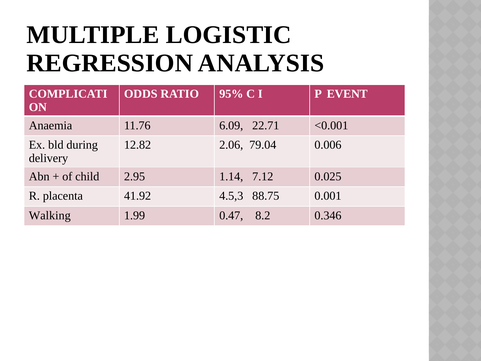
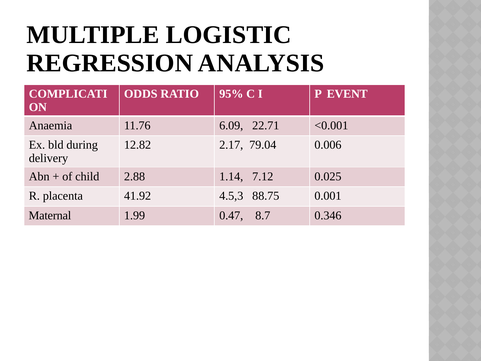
2.06: 2.06 -> 2.17 (231, 145)
2.95: 2.95 -> 2.88 (135, 176)
Walking: Walking -> Maternal (50, 215)
8.2: 8.2 -> 8.7 (263, 215)
